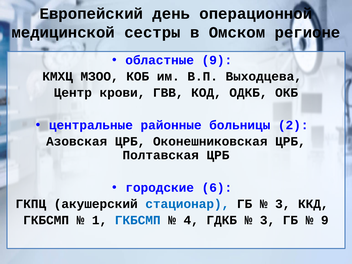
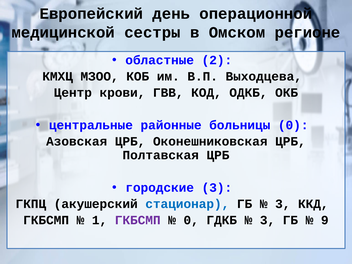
областные 9: 9 -> 2 (217, 60)
больницы 2: 2 -> 0 (293, 125)
городские 6: 6 -> 3 (217, 188)
ГКБСМП colour: blue -> purple (138, 220)
4: 4 -> 0 (191, 220)
